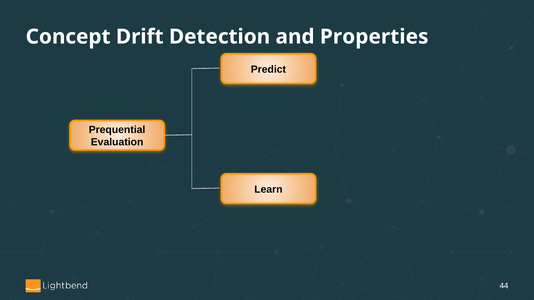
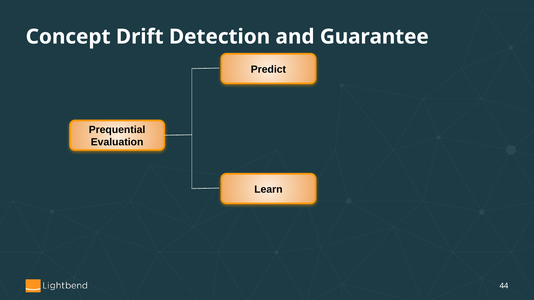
Properties: Properties -> Guarantee (374, 37)
